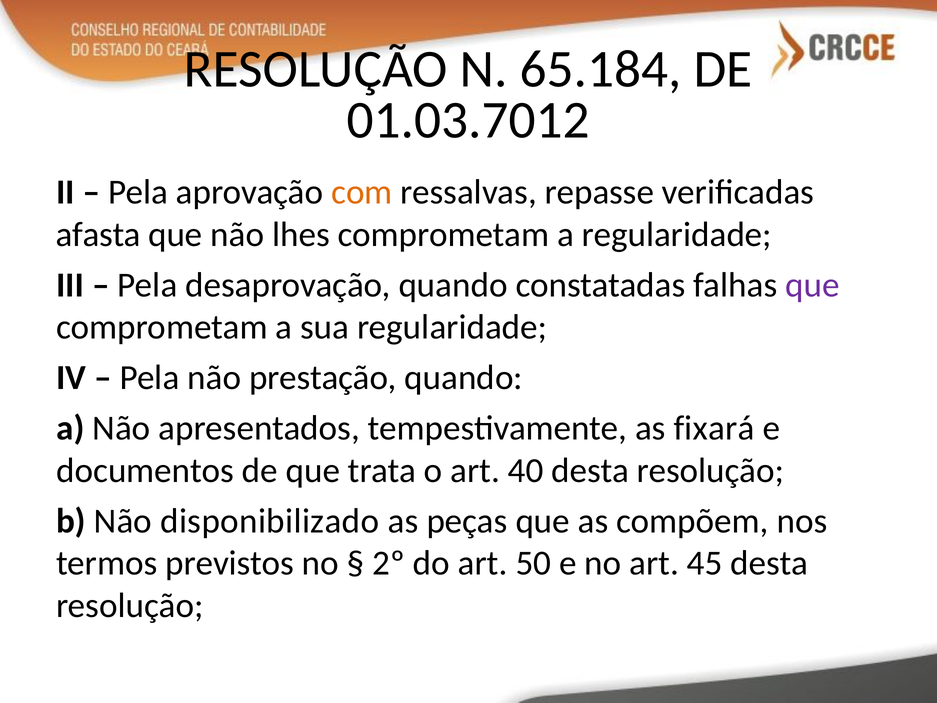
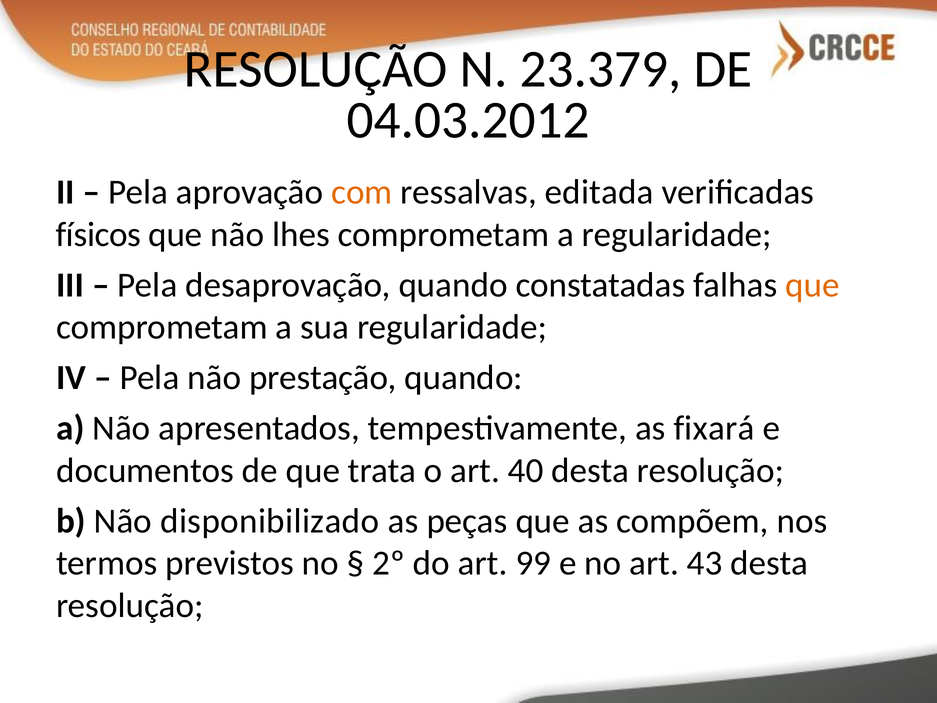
65.184: 65.184 -> 23.379 (601, 69)
01.03.7012: 01.03.7012 -> 04.03.2012 (468, 120)
repasse: repasse -> editada (599, 192)
afasta: afasta -> físicos (98, 234)
que colour: purple -> orange (813, 285)
50: 50 -> 99 (533, 563)
45: 45 -> 43 (705, 563)
